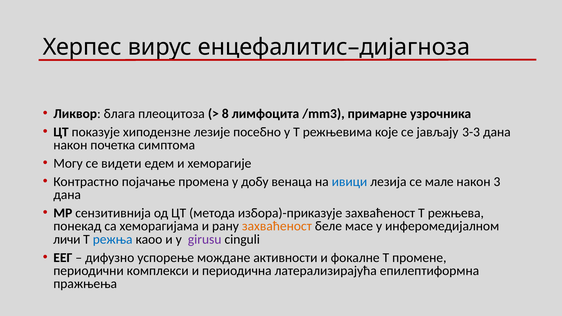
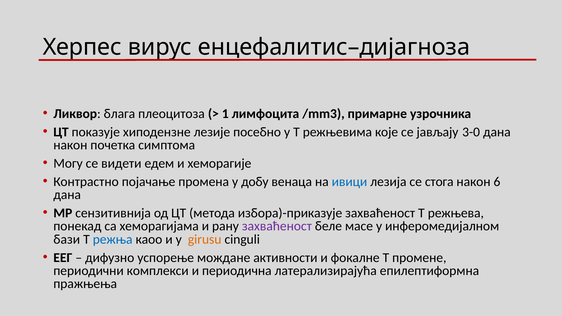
8: 8 -> 1 (225, 114)
3-3: 3-3 -> 3-0 (471, 132)
мале: мале -> стога (439, 182)
3: 3 -> 6 (497, 182)
захваћеност colour: orange -> purple (277, 226)
личи: личи -> бази (67, 239)
girusu colour: purple -> orange (205, 239)
